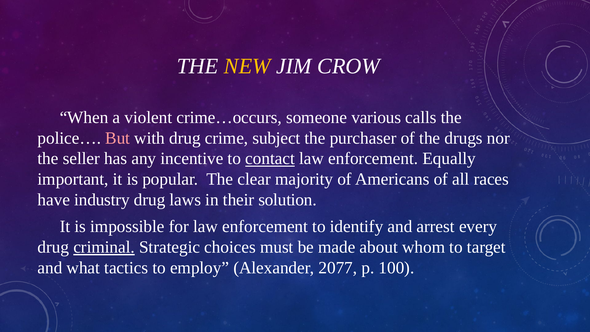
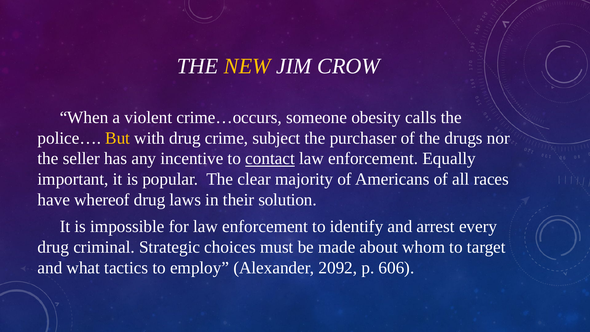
various: various -> obesity (376, 117)
But colour: pink -> yellow (118, 138)
industry: industry -> whereof (102, 200)
criminal underline: present -> none (104, 247)
2077: 2077 -> 2092 (338, 268)
100: 100 -> 606 (396, 268)
